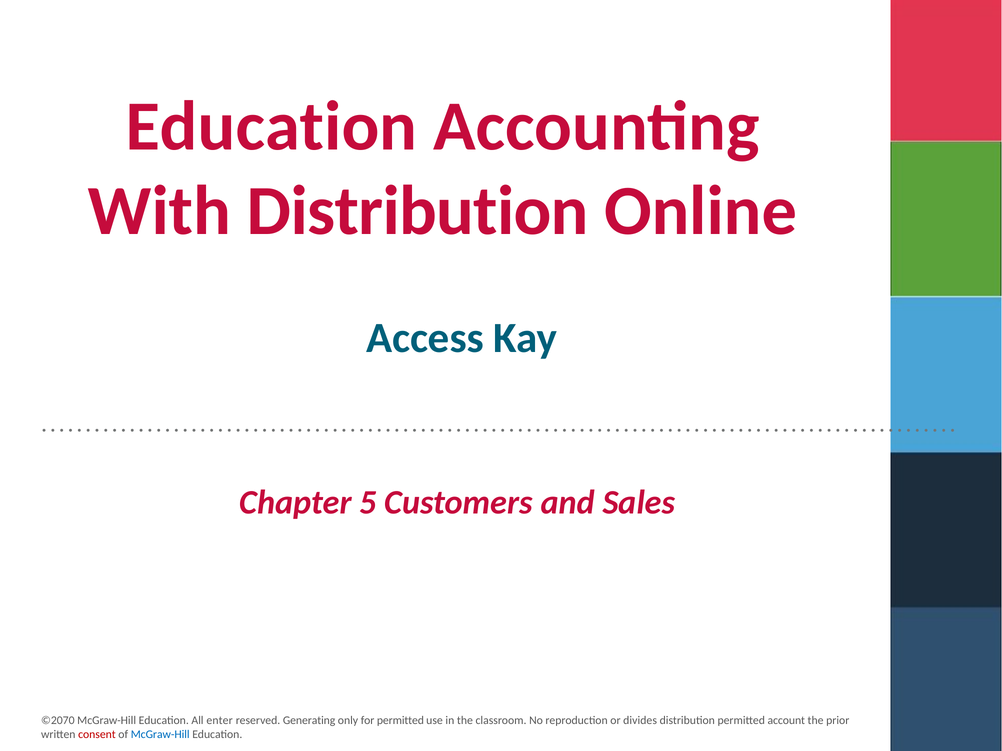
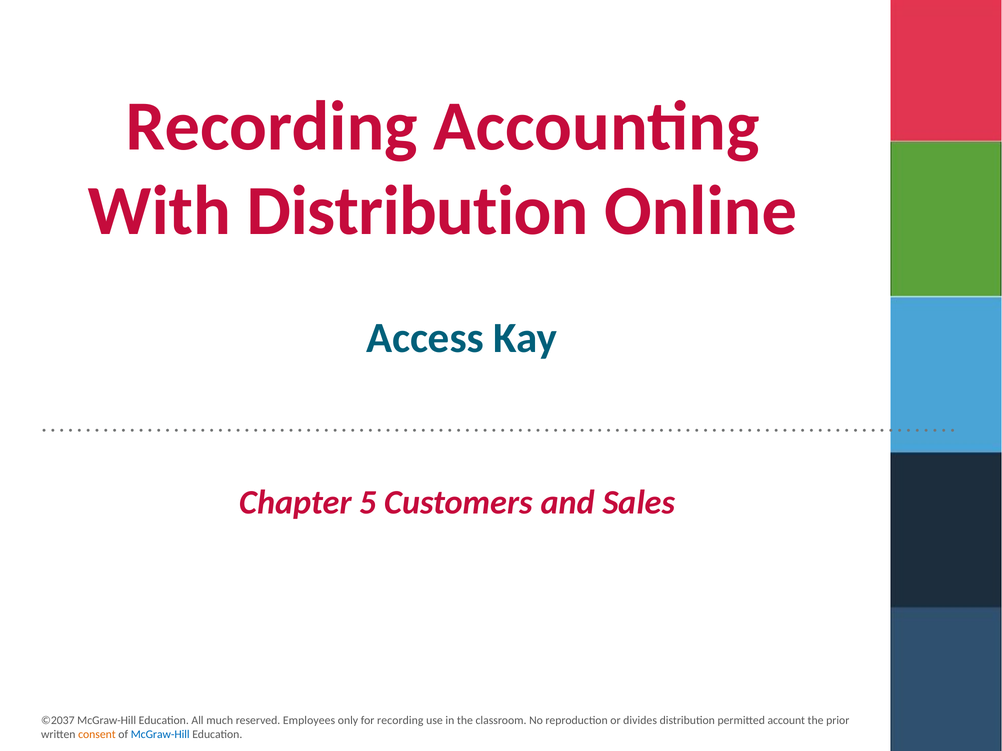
Education: Education -> Recording (272, 126)
©2070: ©2070 -> ©2037 (58, 721)
enter: enter -> much (220, 721)
Generating: Generating -> Employees (309, 721)
for permitted: permitted -> recording (400, 721)
consent colour: red -> orange (97, 735)
